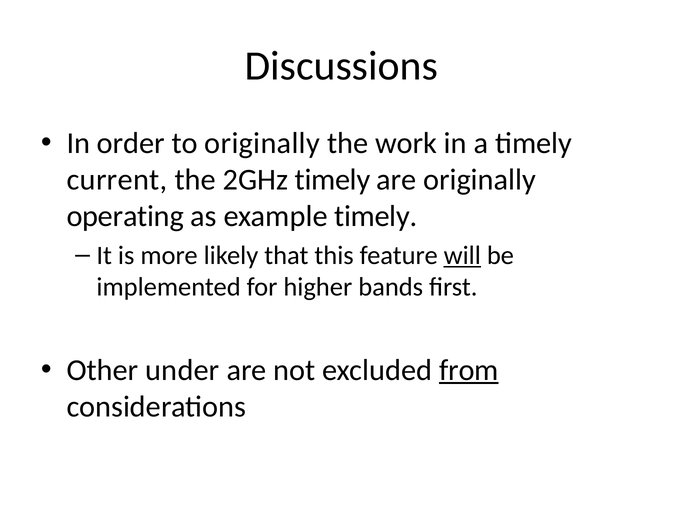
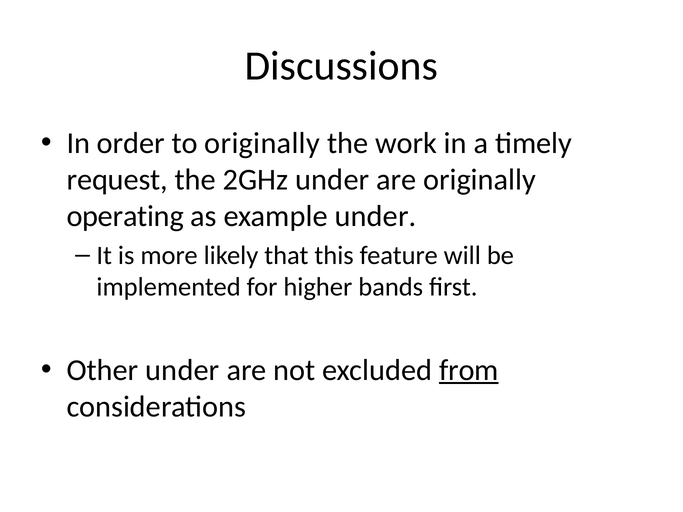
current: current -> request (117, 180)
2GHz timely: timely -> under (332, 180)
example timely: timely -> under (375, 216)
will underline: present -> none (462, 255)
